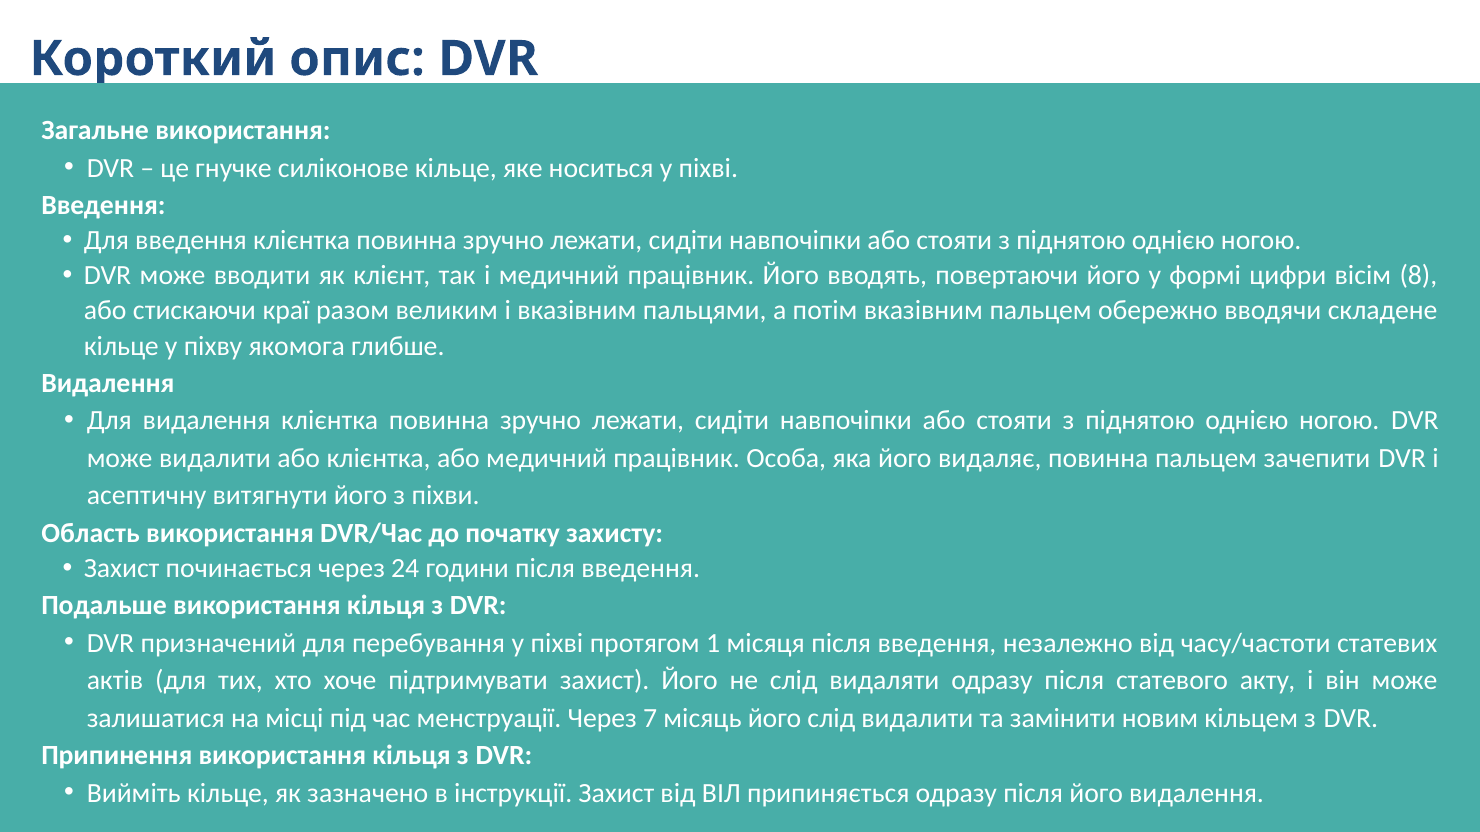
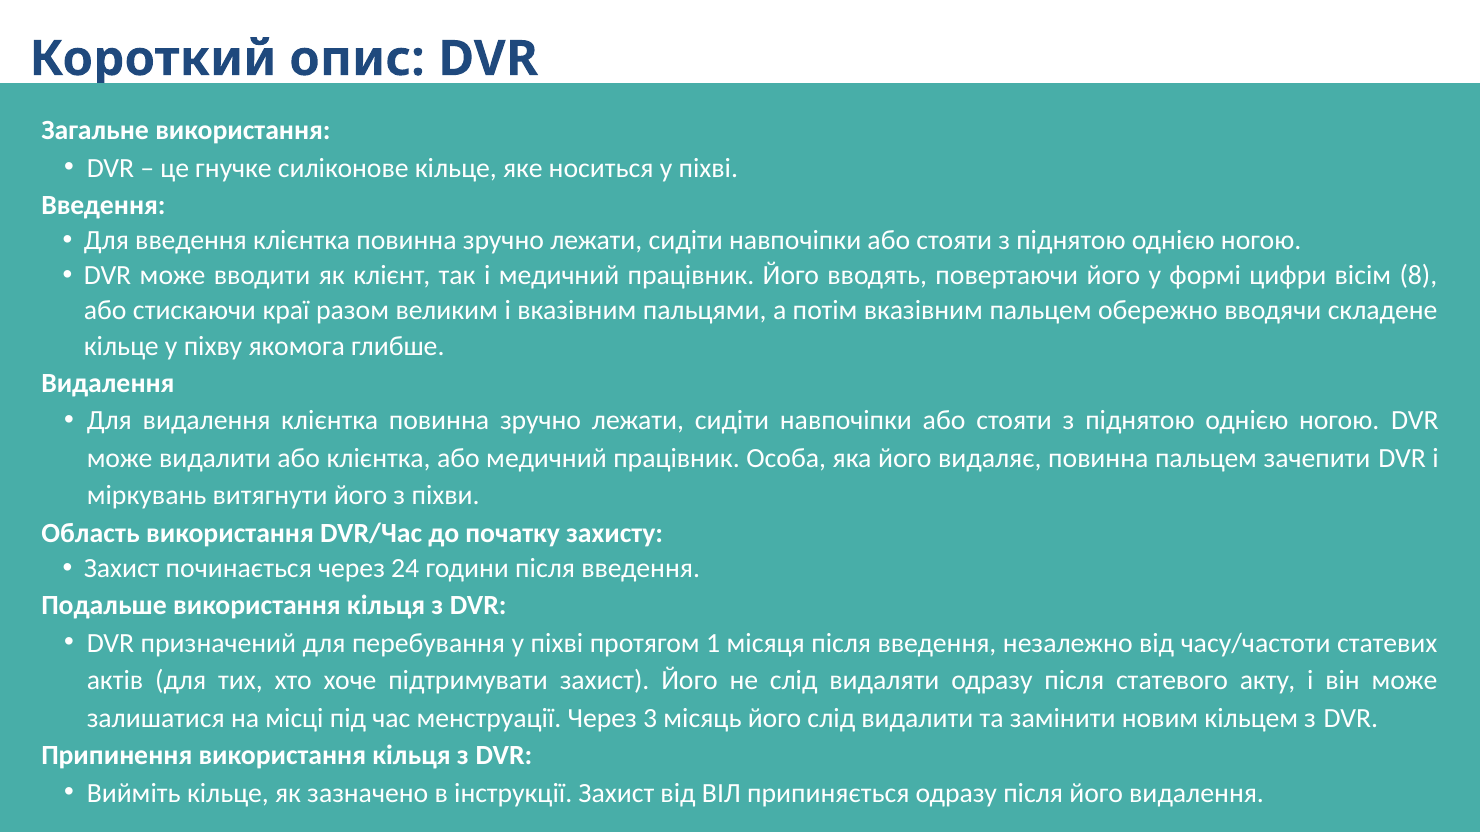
асептичну: асептичну -> міркувань (147, 496)
7: 7 -> 3 (650, 719)
